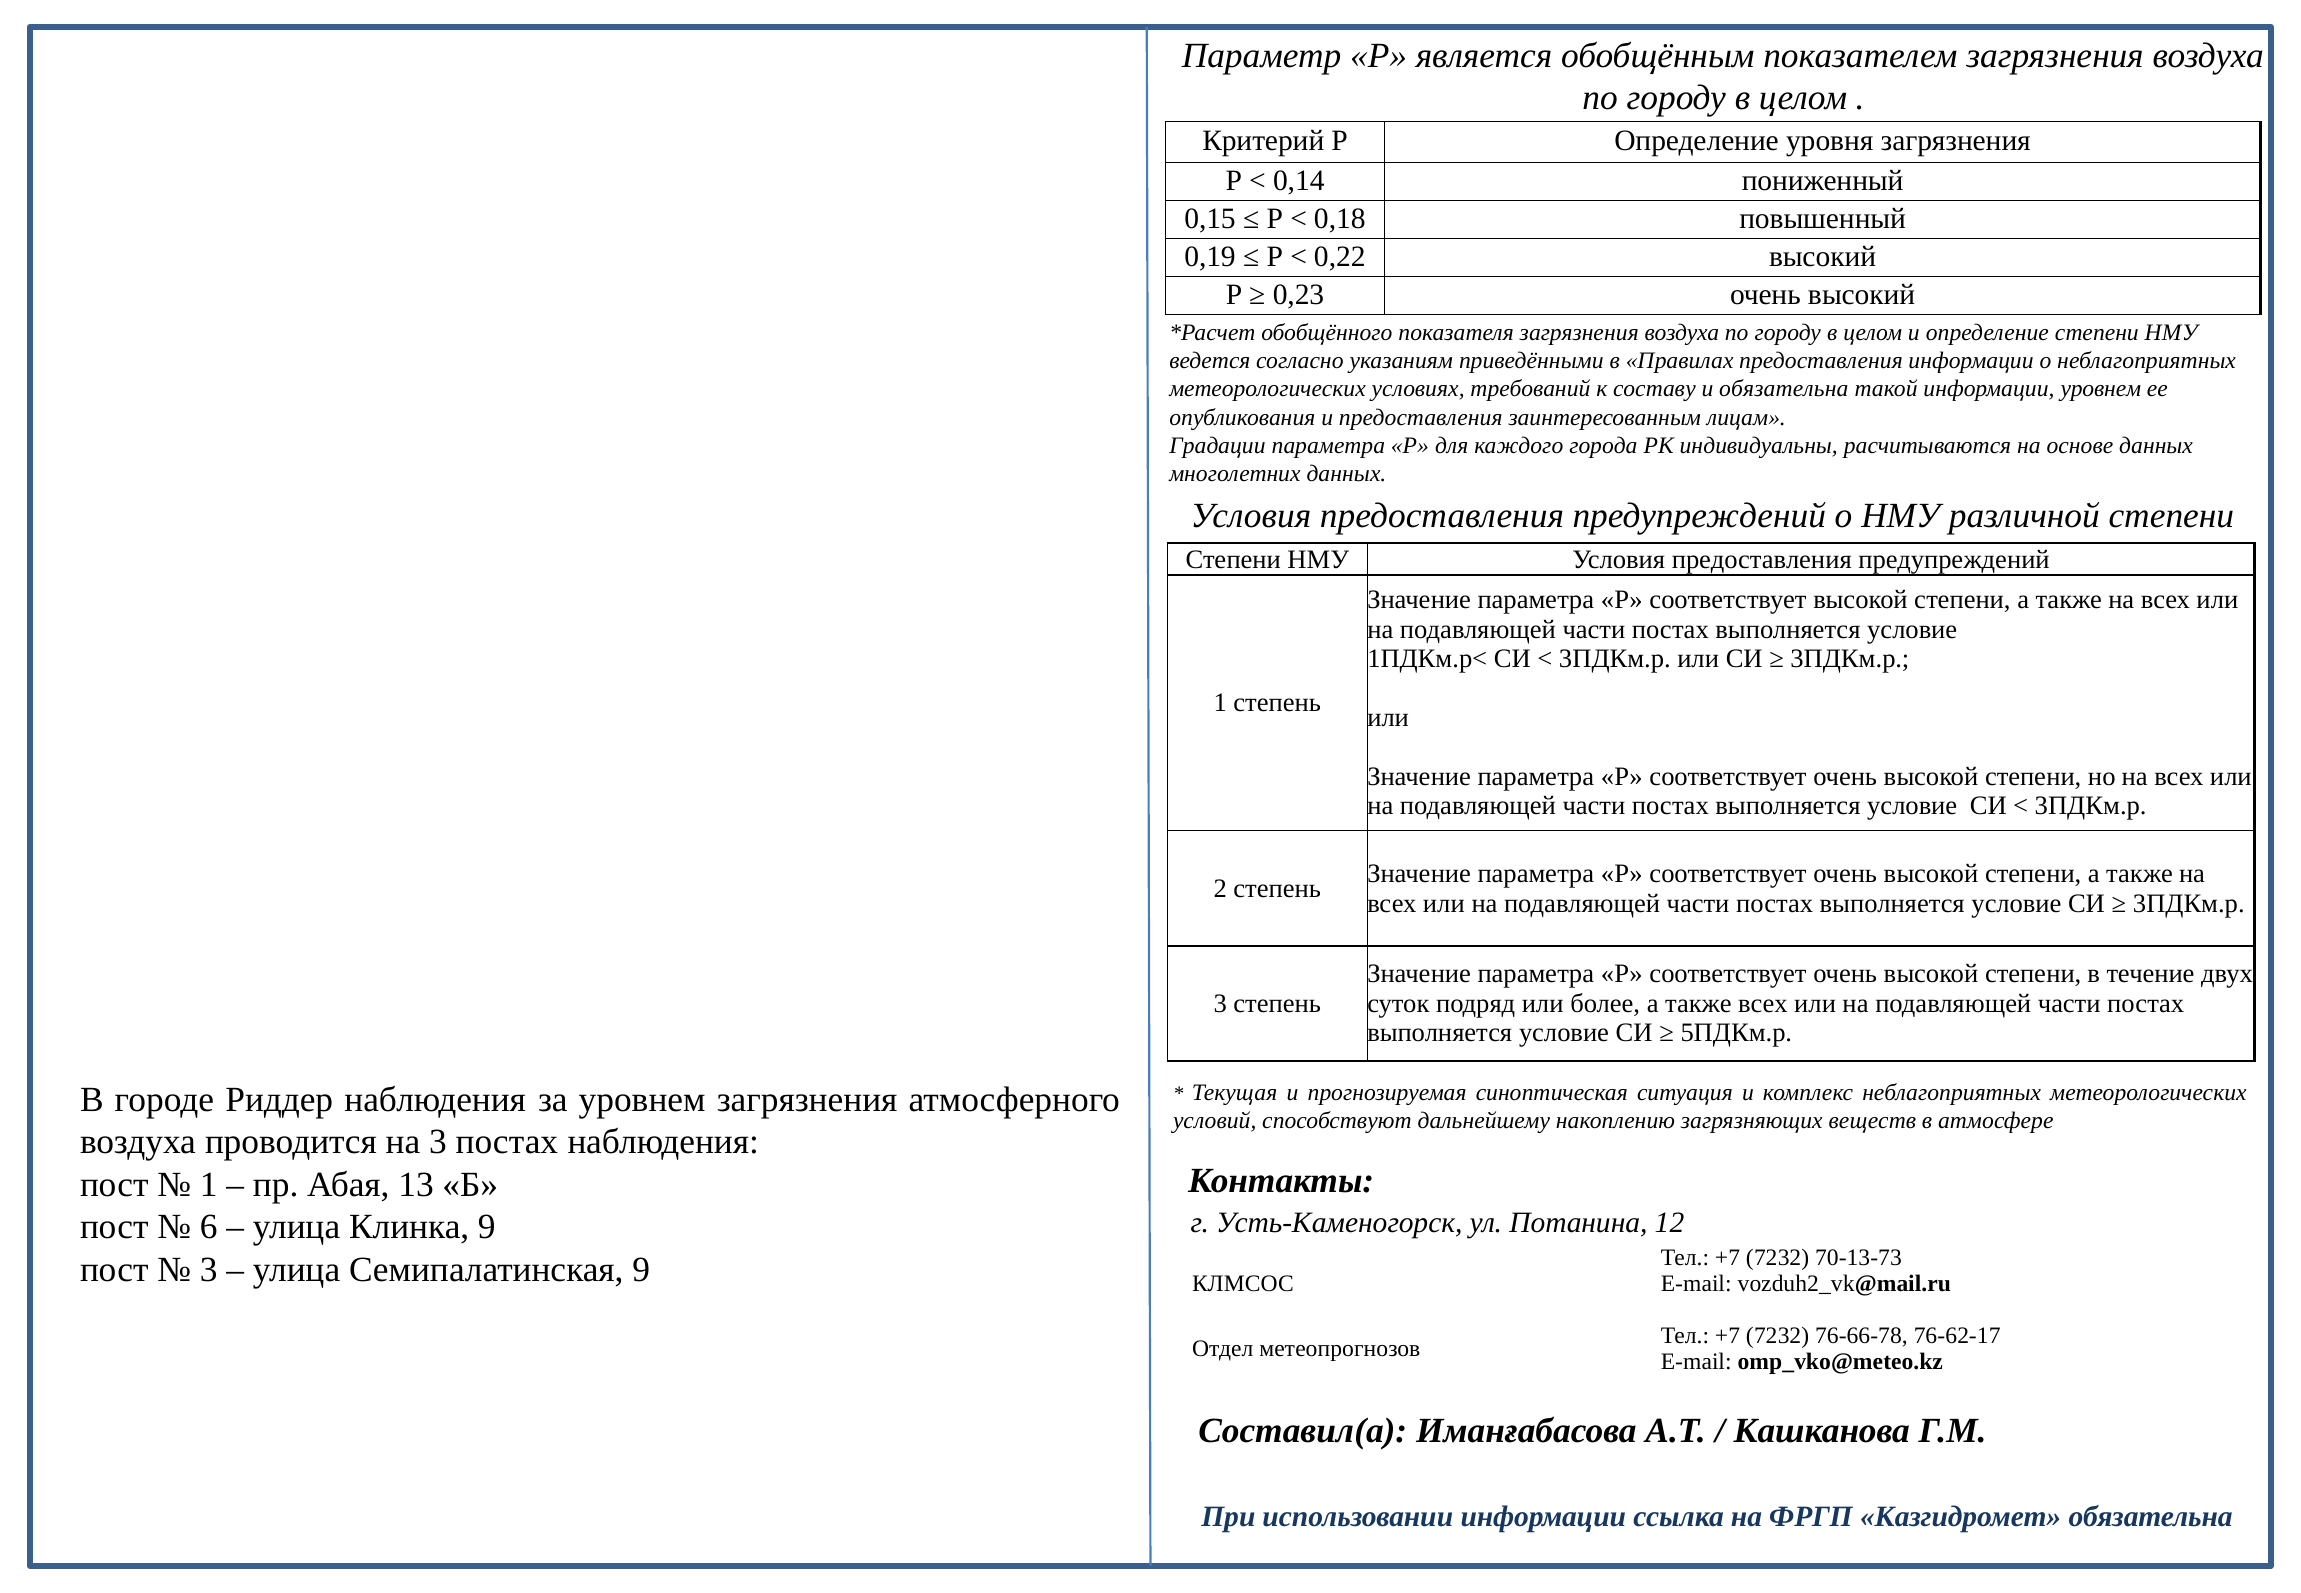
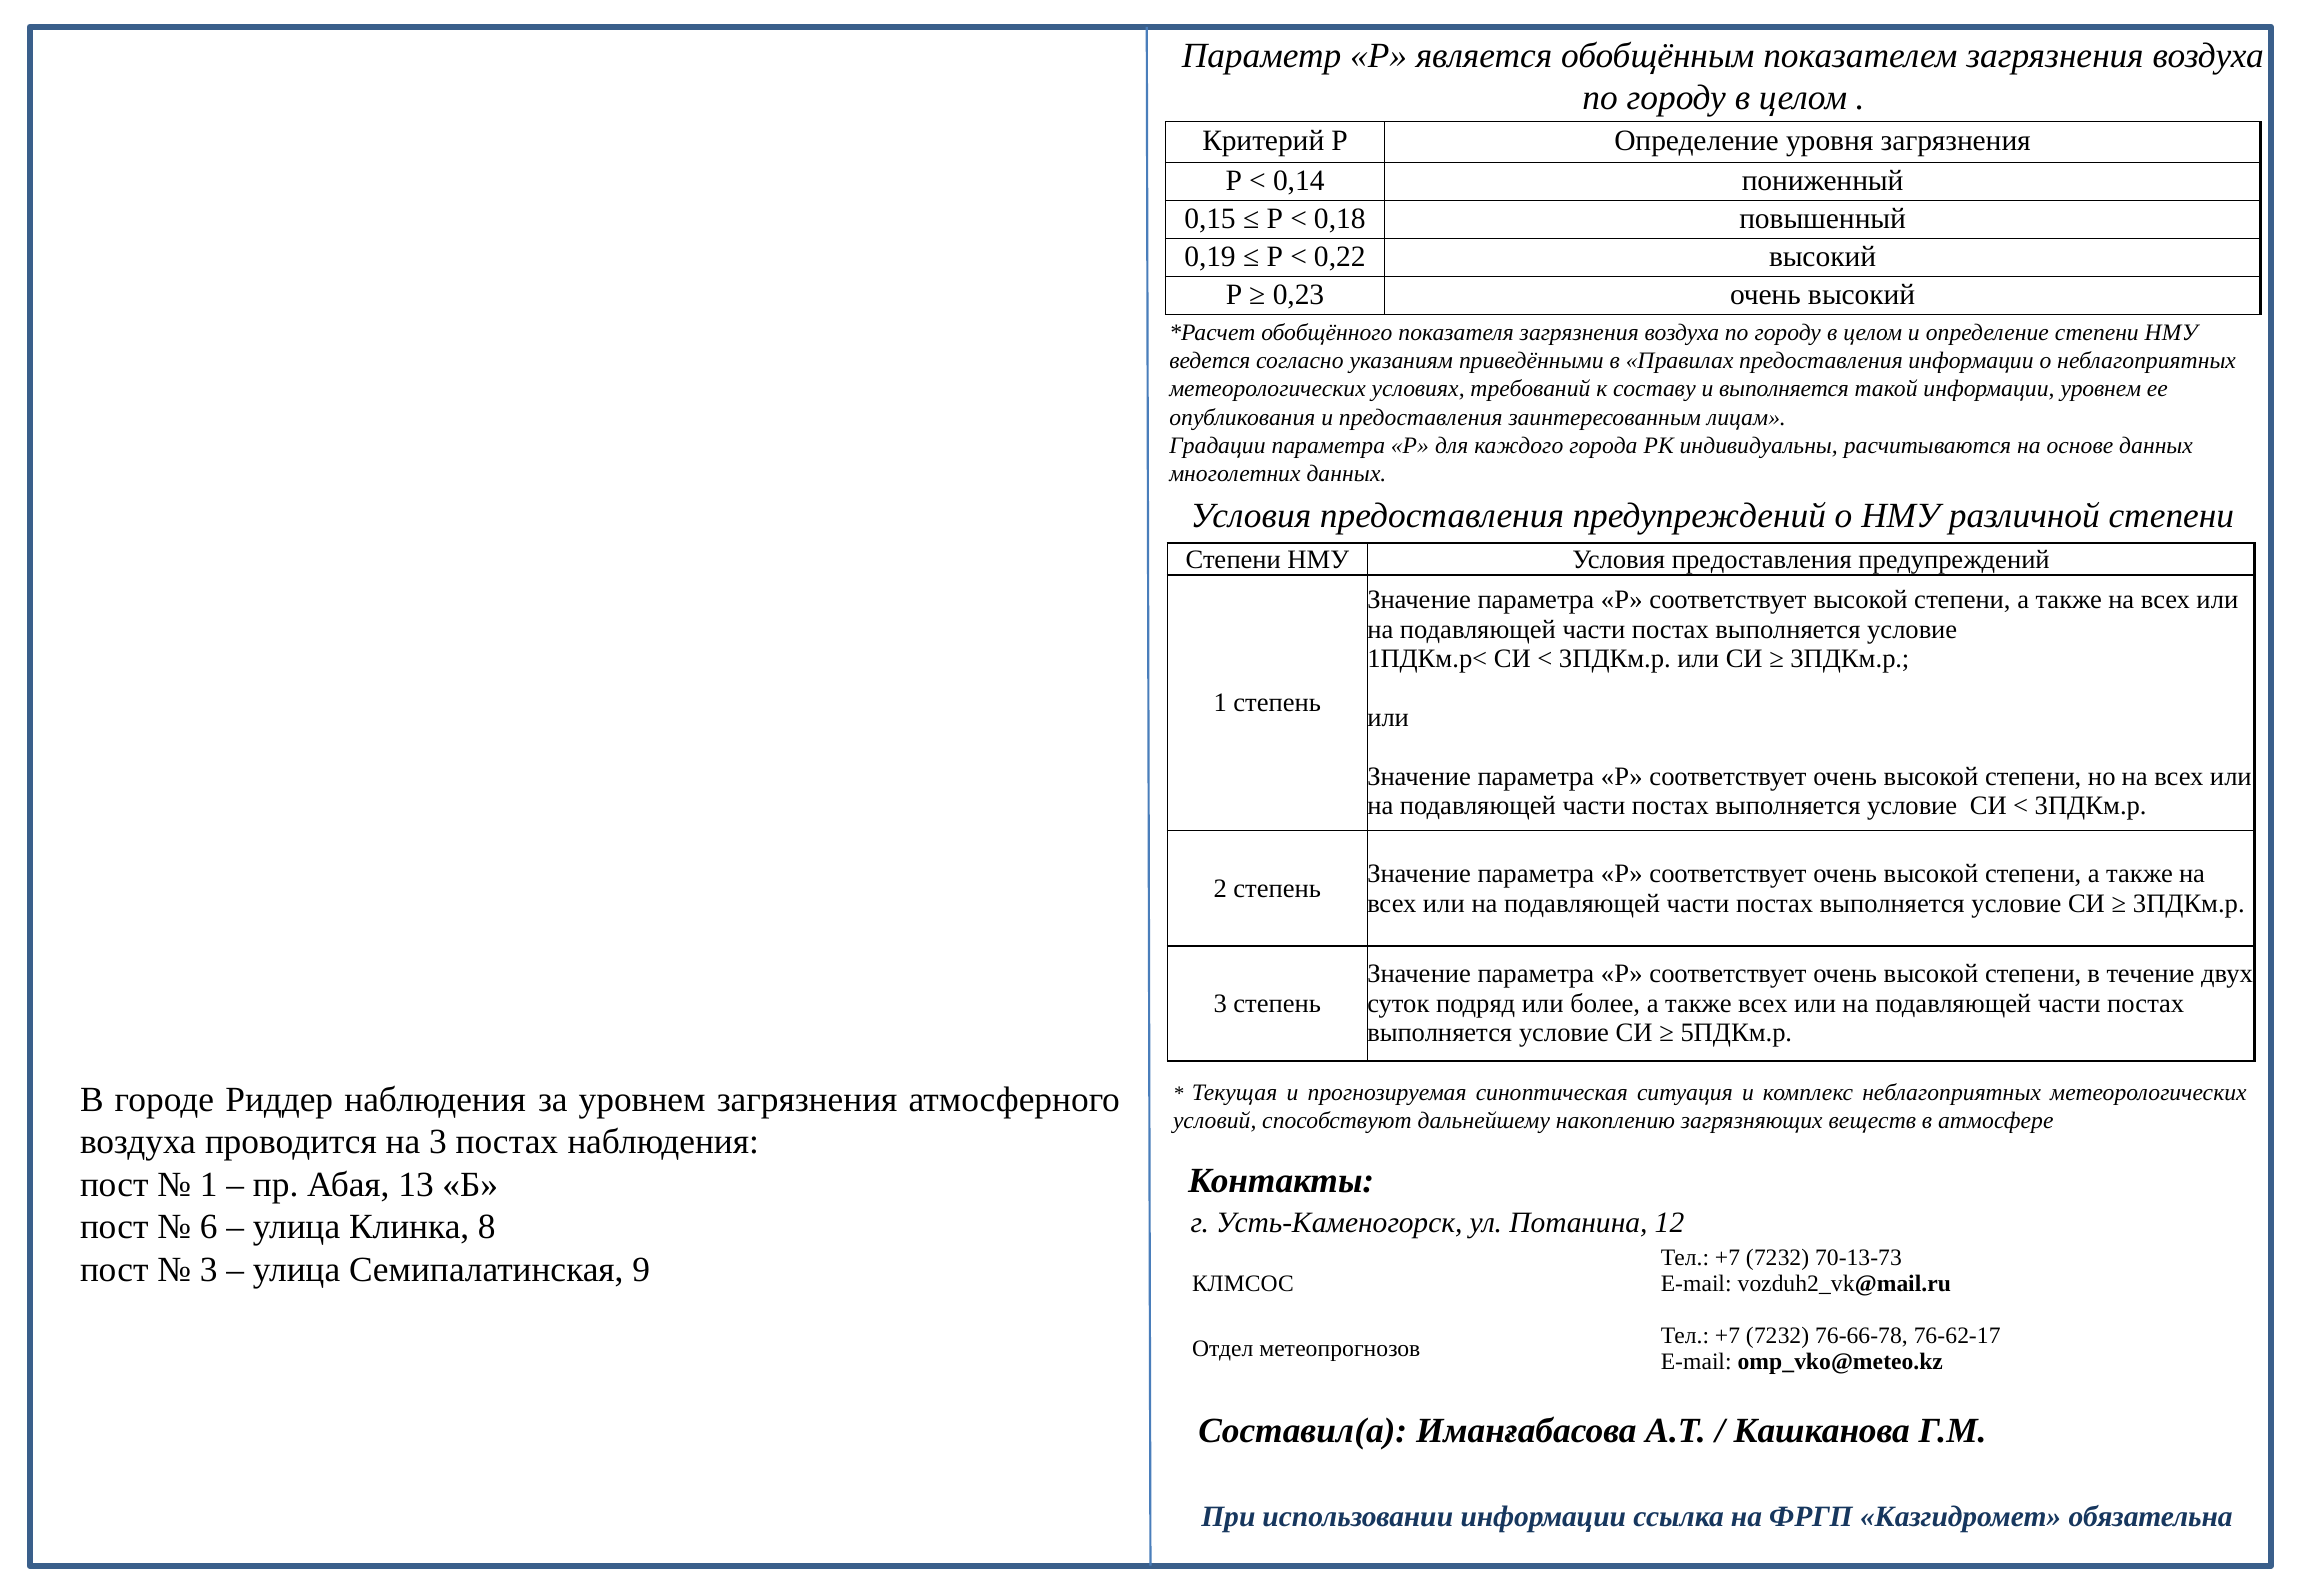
и обязательна: обязательна -> выполняется (1784, 389)
Клинка 9: 9 -> 8 (487, 1227)
